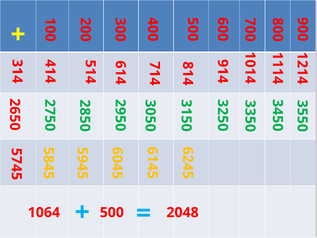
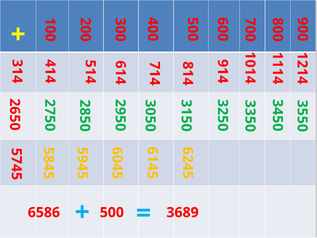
1064: 1064 -> 6586 (44, 212)
2048: 2048 -> 3689 (183, 212)
